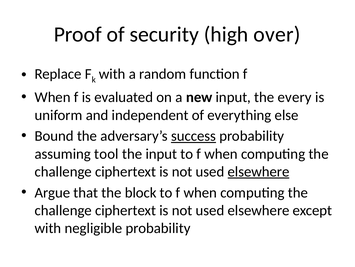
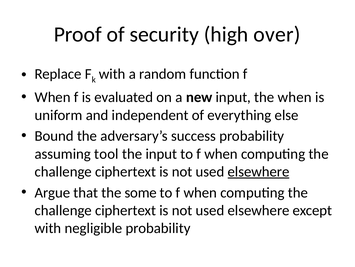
the every: every -> when (295, 97)
success underline: present -> none (194, 136)
block: block -> some (141, 192)
